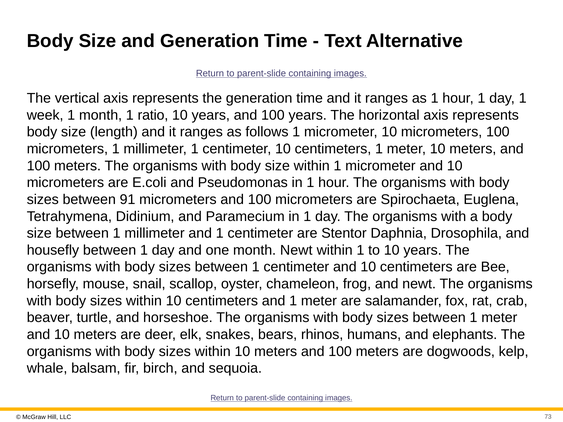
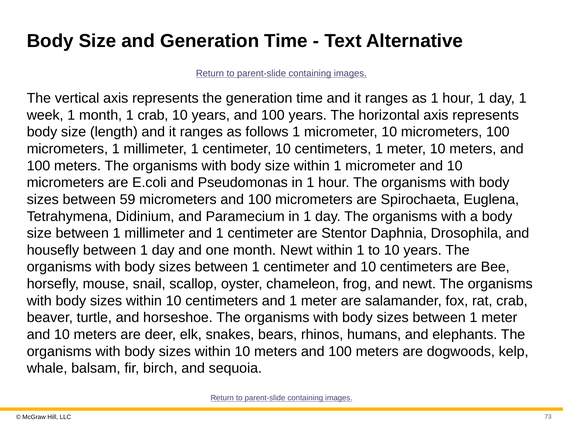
1 ratio: ratio -> crab (153, 115)
91: 91 -> 59 (128, 200)
